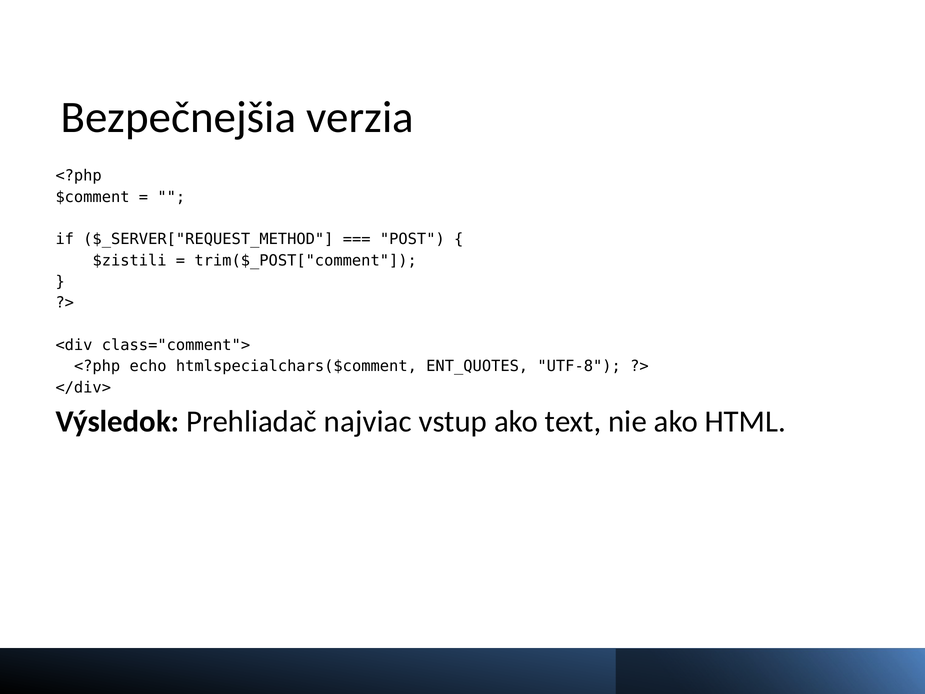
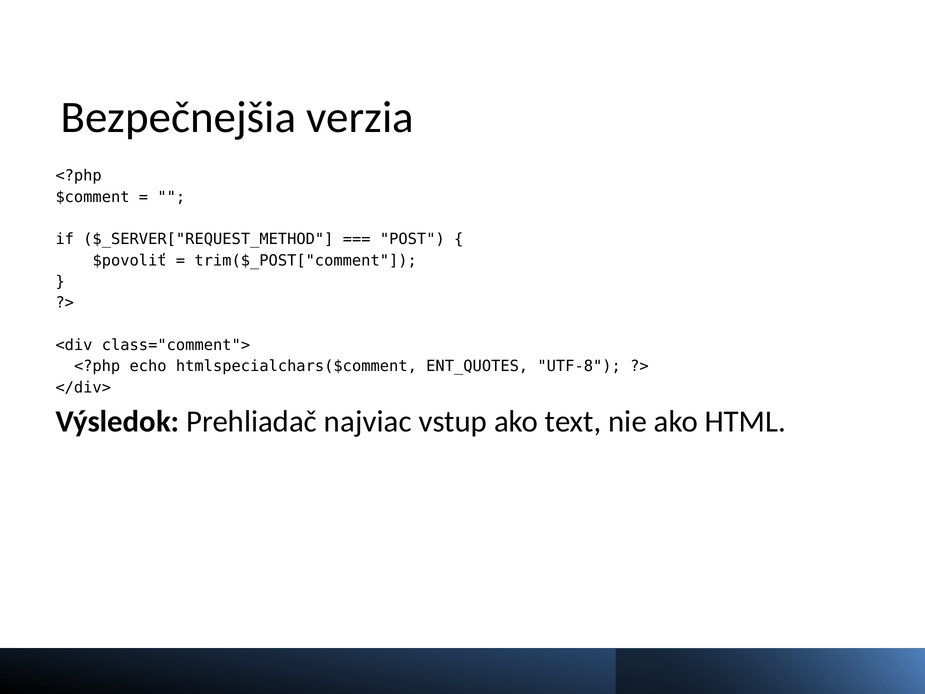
$zistili: $zistili -> $povoliť (130, 260)
